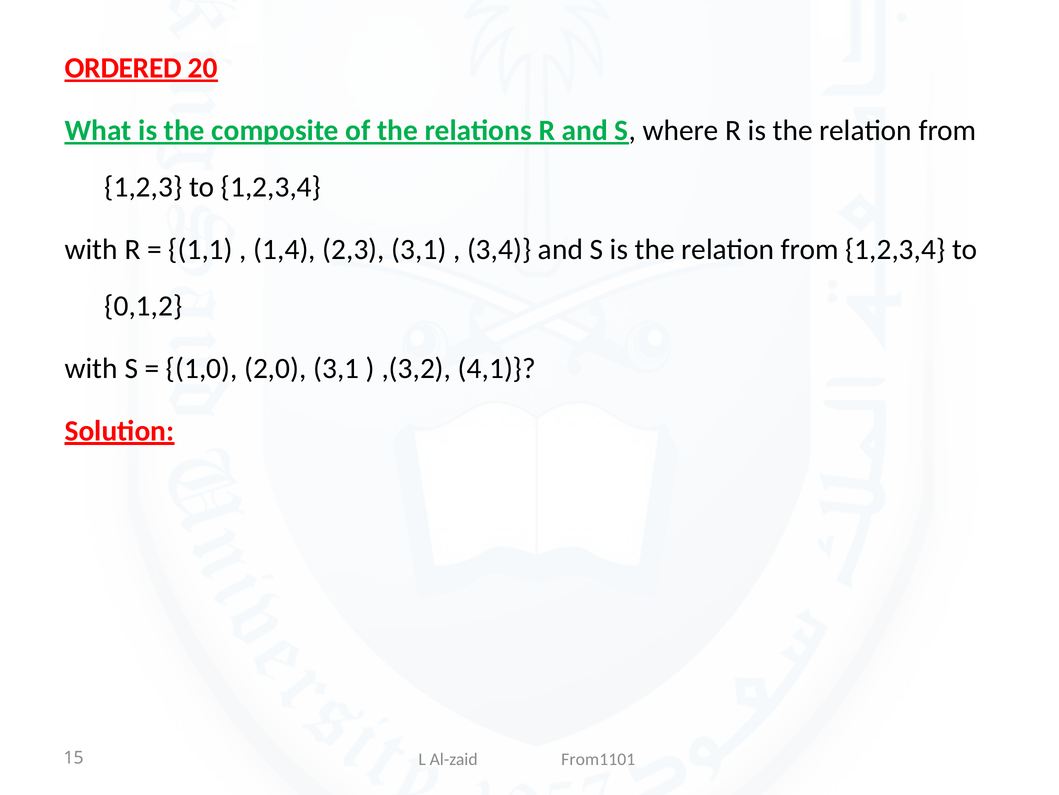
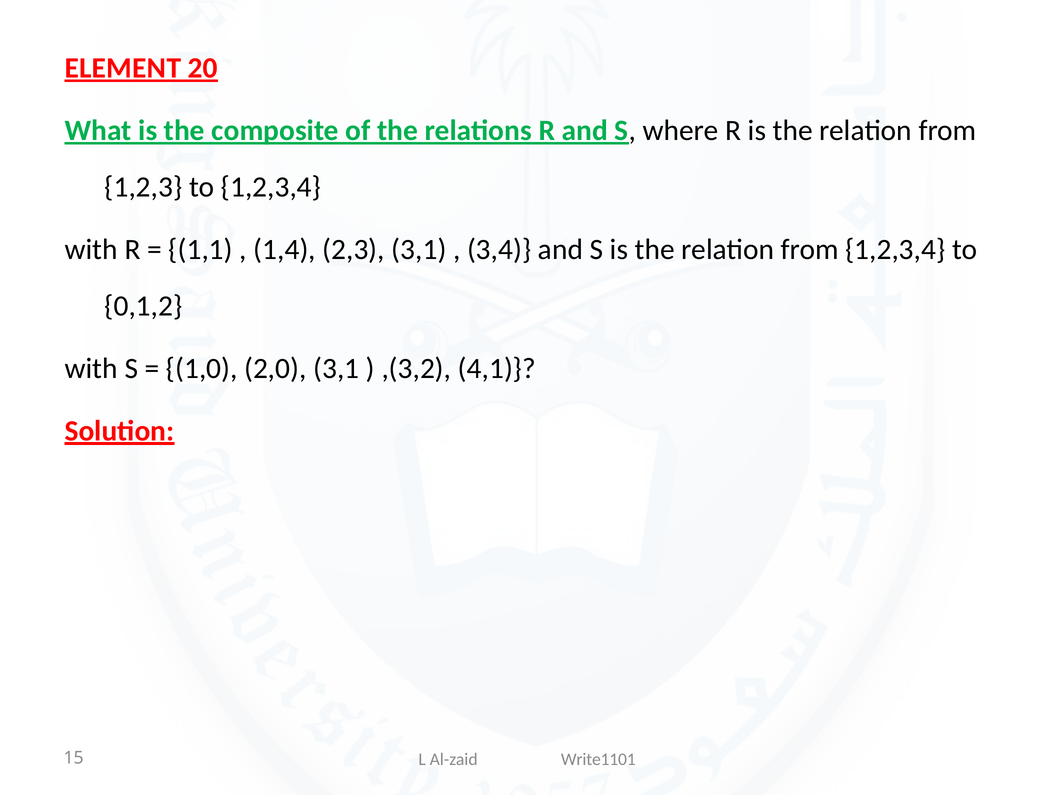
ORDERED: ORDERED -> ELEMENT (123, 68)
From1101: From1101 -> Write1101 (598, 758)
